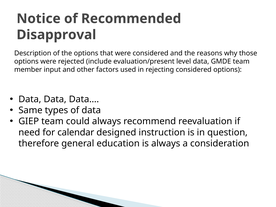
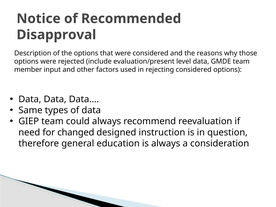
calendar: calendar -> changed (76, 132)
